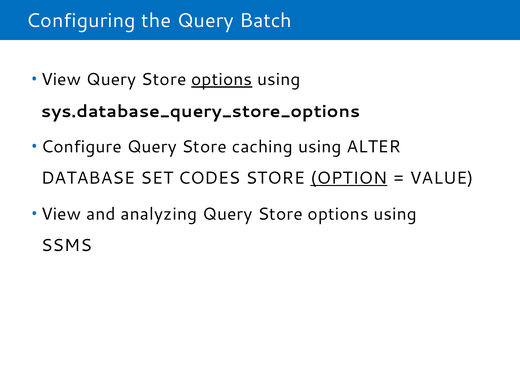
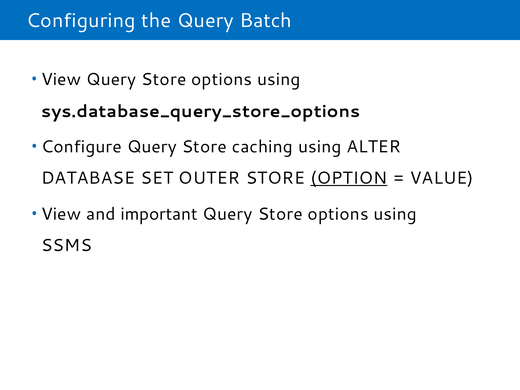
options underline: present -> none (222, 80)
CODES: CODES -> OUTER (209, 178)
analyzing: analyzing -> important (159, 214)
